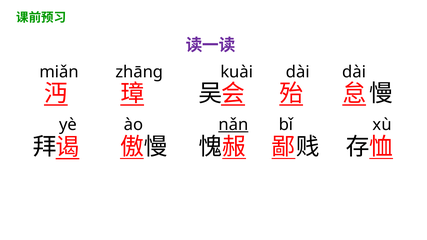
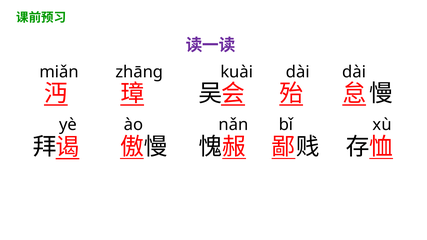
nǎn underline: present -> none (233, 125)
